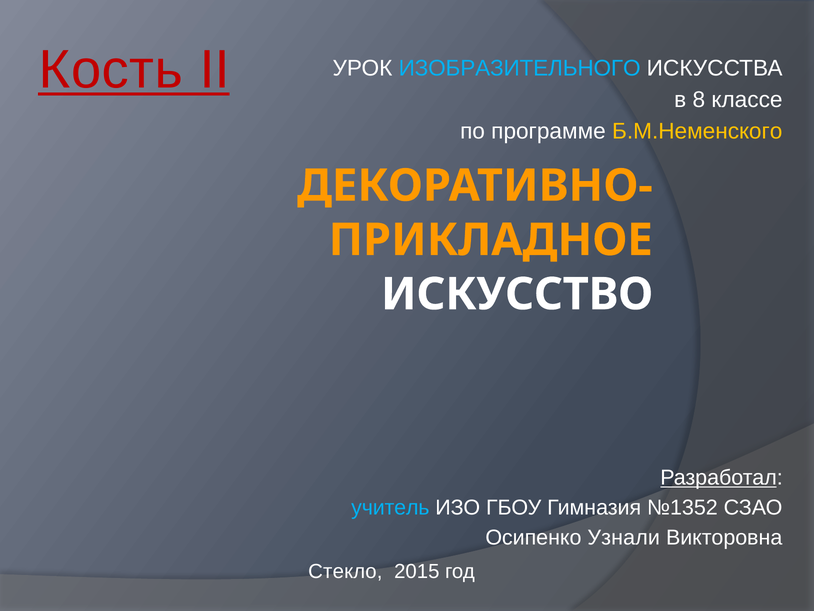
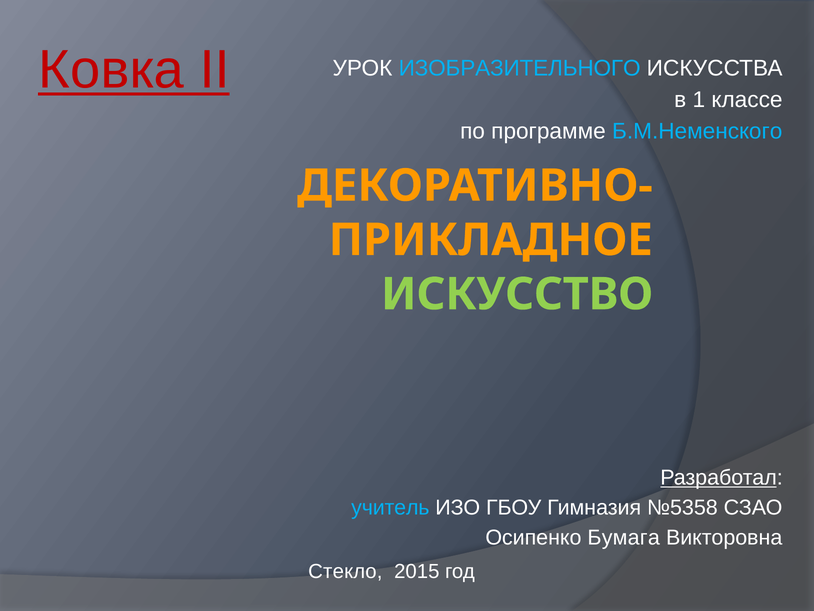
Кость: Кость -> Ковка (111, 70)
8: 8 -> 1 (699, 100)
Б.М.Неменского colour: yellow -> light blue (697, 131)
ИСКУССТВО colour: white -> light green (517, 294)
№1352: №1352 -> №5358 (682, 507)
Узнали: Узнали -> Бумага (624, 537)
